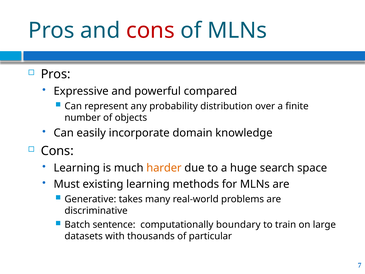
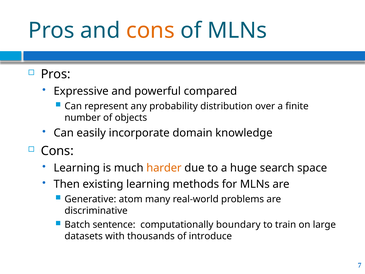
cons colour: red -> orange (150, 30)
Must: Must -> Then (67, 184)
takes: takes -> atom (131, 199)
particular: particular -> introduce (210, 236)
